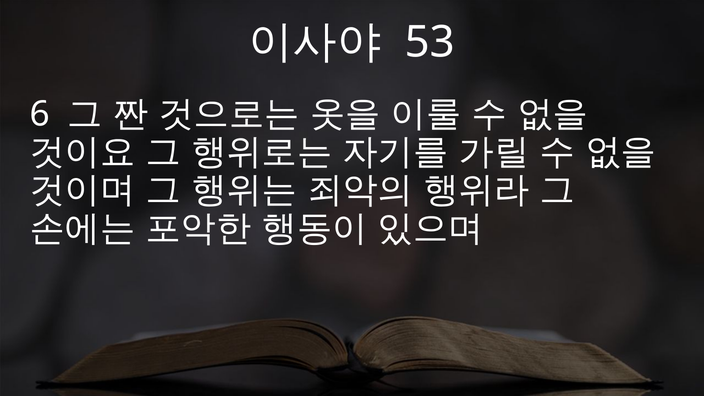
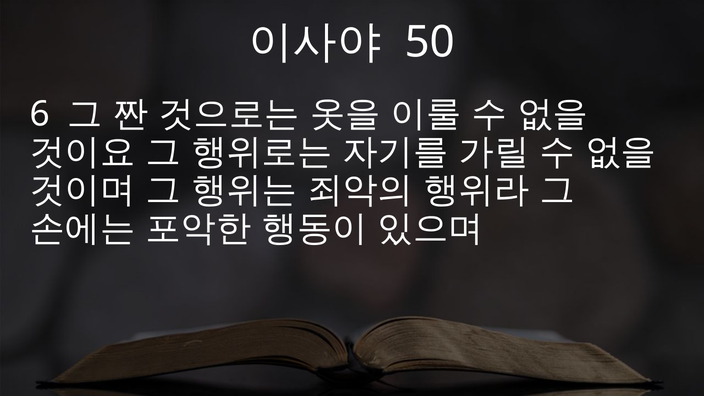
53: 53 -> 50 (430, 42)
